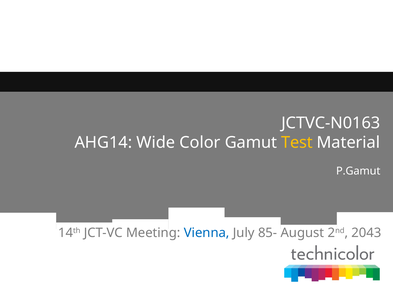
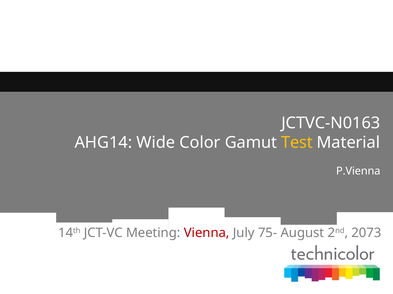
P.Gamut: P.Gamut -> P.Vienna (358, 172)
Vienna colour: blue -> red (207, 233)
85-: 85- -> 75- (268, 233)
2043: 2043 -> 2073 (366, 233)
